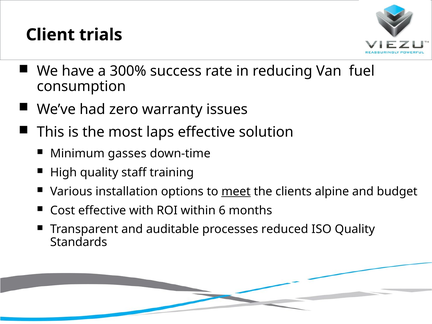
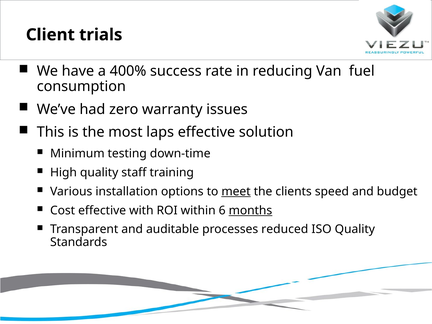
300%: 300% -> 400% (128, 71)
gasses: gasses -> testing (127, 154)
alpine: alpine -> speed (332, 191)
months underline: none -> present (250, 210)
